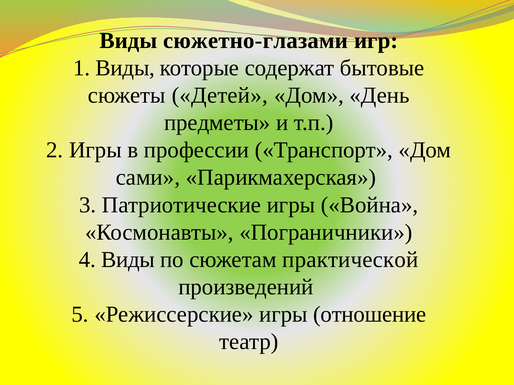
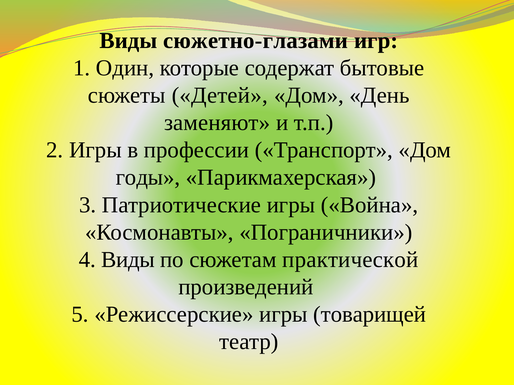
1 Виды: Виды -> Один (125, 68)
предметы: предметы -> заменяют (217, 123)
сами: сами -> годы (148, 178)
отношение: отношение -> товарищей (370, 315)
